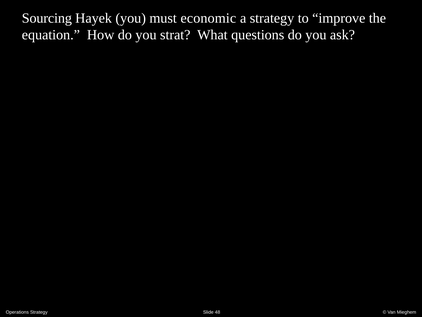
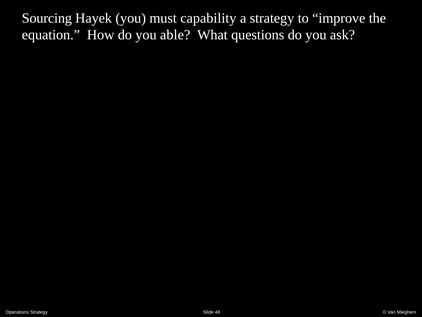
economic: economic -> capability (208, 18)
strat: strat -> able (175, 35)
